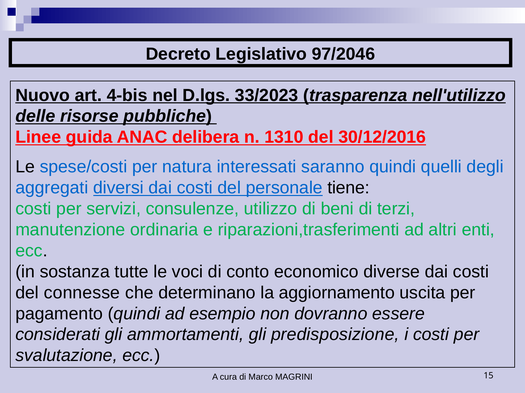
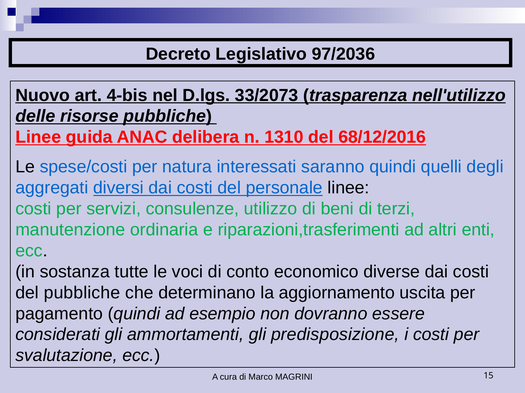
97/2046: 97/2046 -> 97/2036 (343, 54)
33/2023: 33/2023 -> 33/2073 (267, 95)
30/12/2016: 30/12/2016 -> 68/12/2016 (382, 137)
personale tiene: tiene -> linee (348, 188)
del connesse: connesse -> pubbliche (82, 293)
